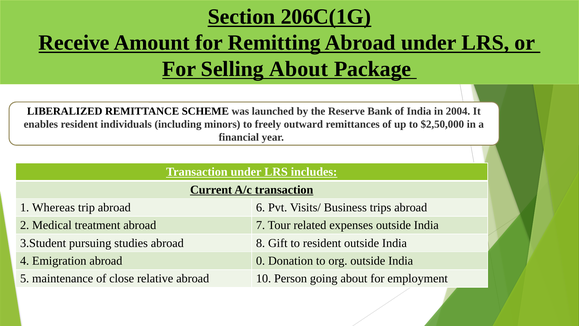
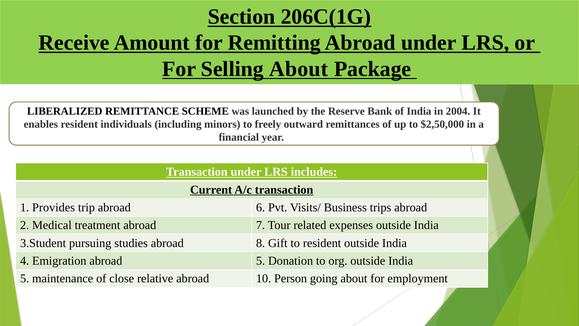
Whereas: Whereas -> Provides (54, 207)
abroad 0: 0 -> 5 (261, 261)
